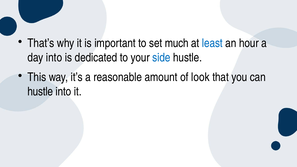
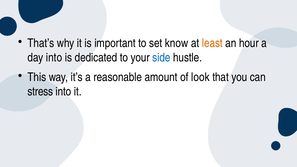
much: much -> know (177, 43)
least colour: blue -> orange (212, 43)
hustle: hustle -> stress (40, 92)
